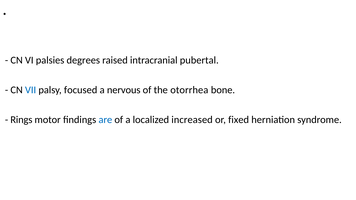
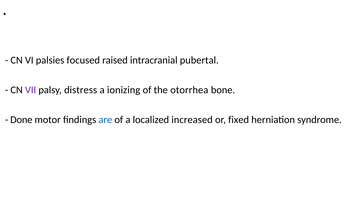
degrees: degrees -> focused (83, 60)
VII colour: blue -> purple (31, 90)
focused: focused -> distress (81, 90)
nervous: nervous -> ionizing (124, 90)
Rings: Rings -> Done (21, 120)
